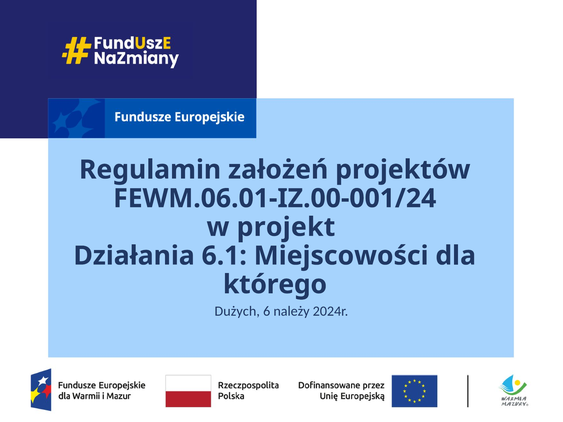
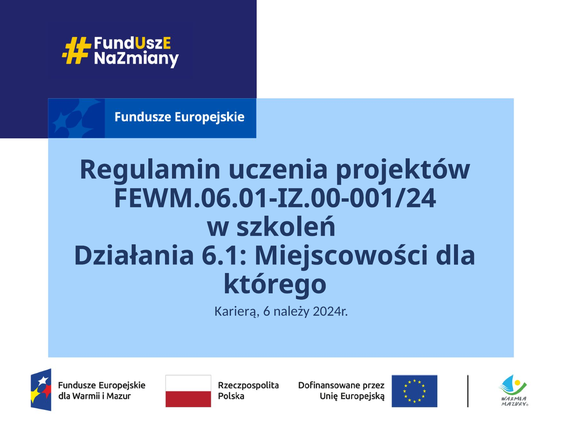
założeń: założeń -> uczenia (278, 170)
projekt: projekt -> szkoleń (286, 227)
Dużych: Dużych -> Karierą (237, 311)
